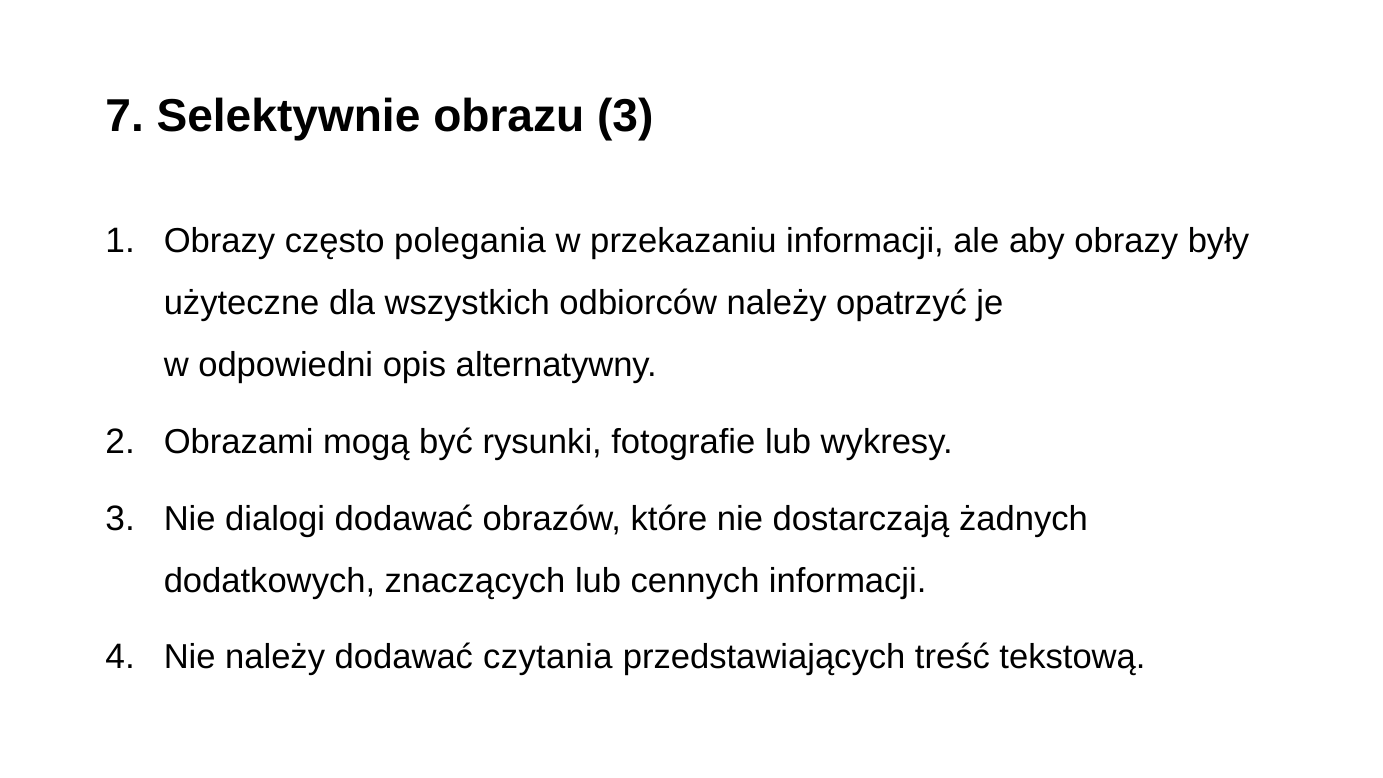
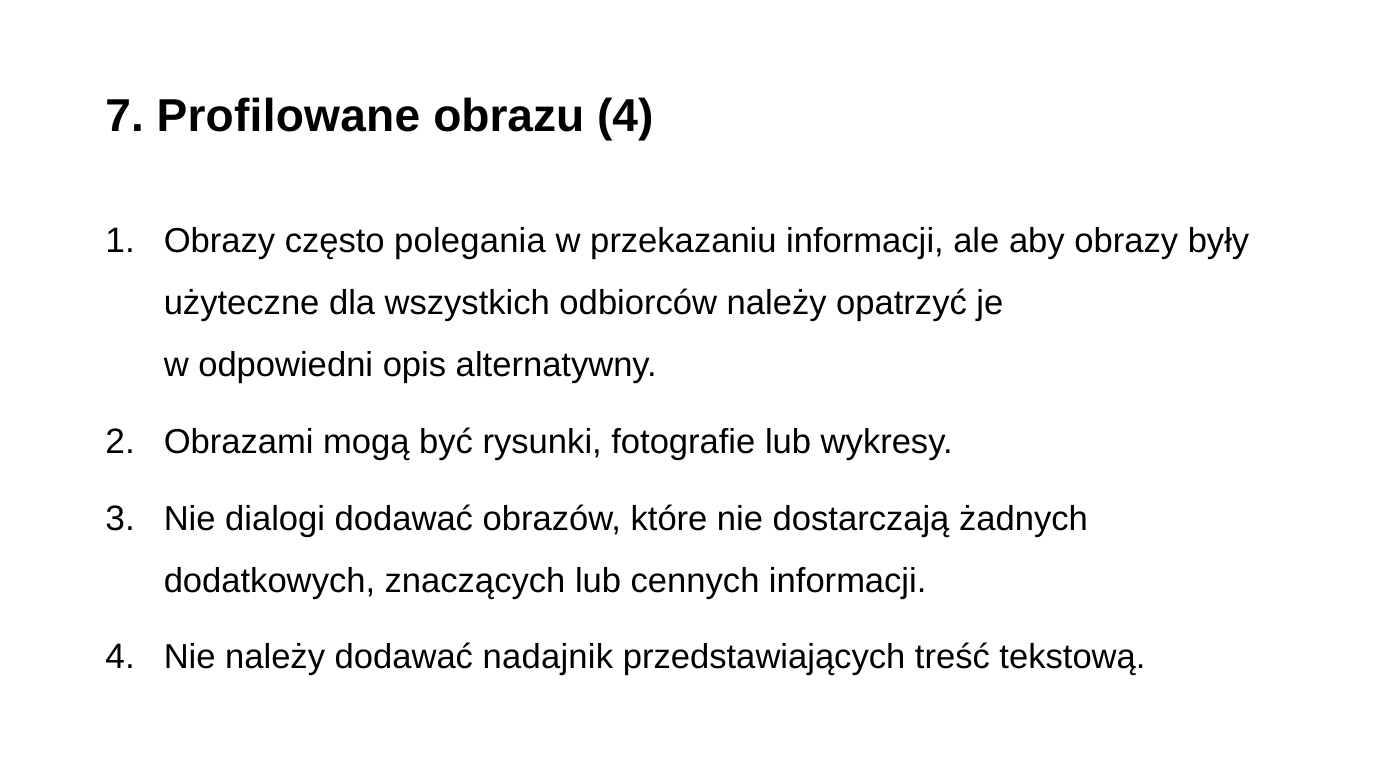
Selektywnie: Selektywnie -> Profilowane (288, 116)
obrazu 3: 3 -> 4 (625, 116)
czytania: czytania -> nadajnik (548, 658)
